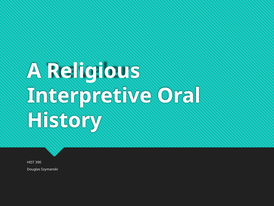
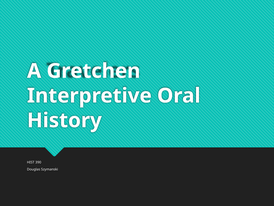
Religious: Religious -> Gretchen (93, 71)
